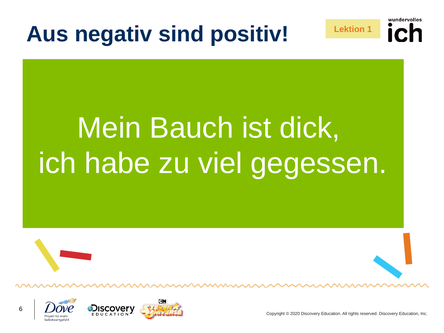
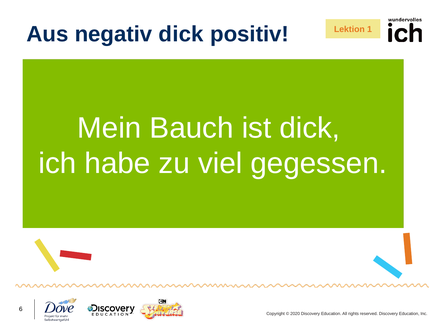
negativ sind: sind -> dick (181, 34)
